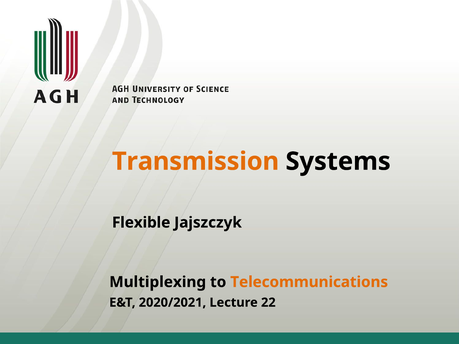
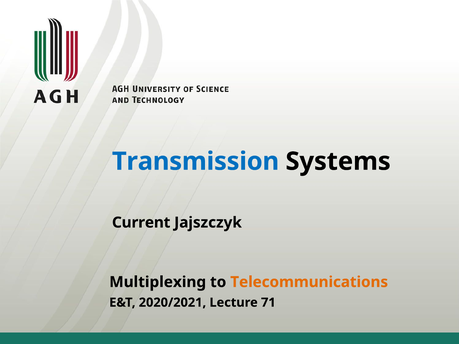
Transmission colour: orange -> blue (196, 162)
Flexible: Flexible -> Current (141, 223)
22: 22 -> 71 (268, 303)
